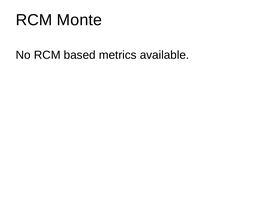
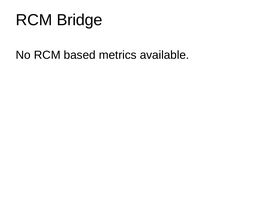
Monte: Monte -> Bridge (80, 20)
